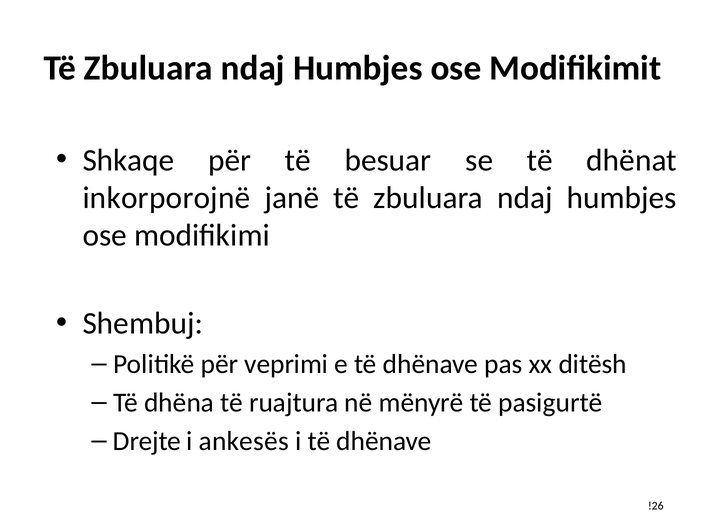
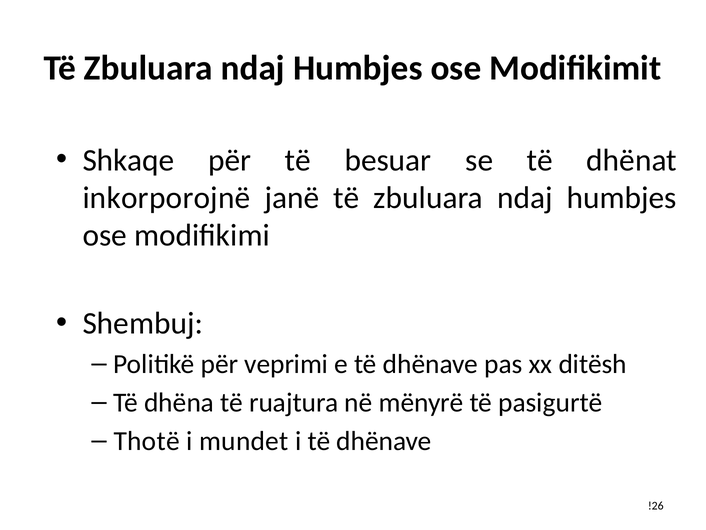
Drejte: Drejte -> Thotë (147, 441)
ankesës: ankesës -> mundet (244, 441)
